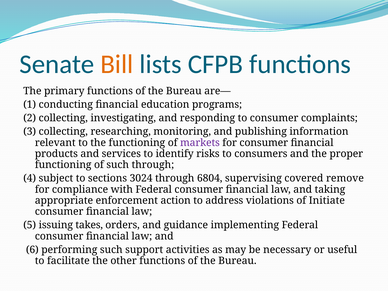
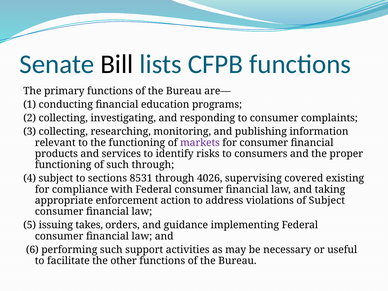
Bill colour: orange -> black (117, 64)
3024: 3024 -> 8531 (141, 178)
6804: 6804 -> 4026 (210, 178)
remove: remove -> existing (345, 178)
of Initiate: Initiate -> Subject (327, 200)
